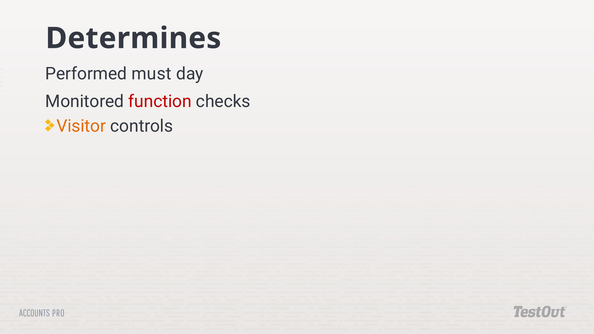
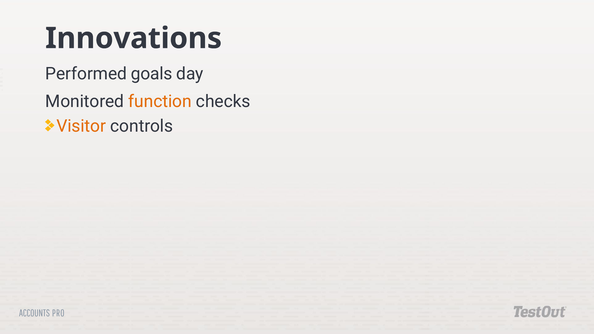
Determines: Determines -> Innovations (134, 38)
must: must -> goals (152, 74)
function colour: red -> orange (160, 101)
